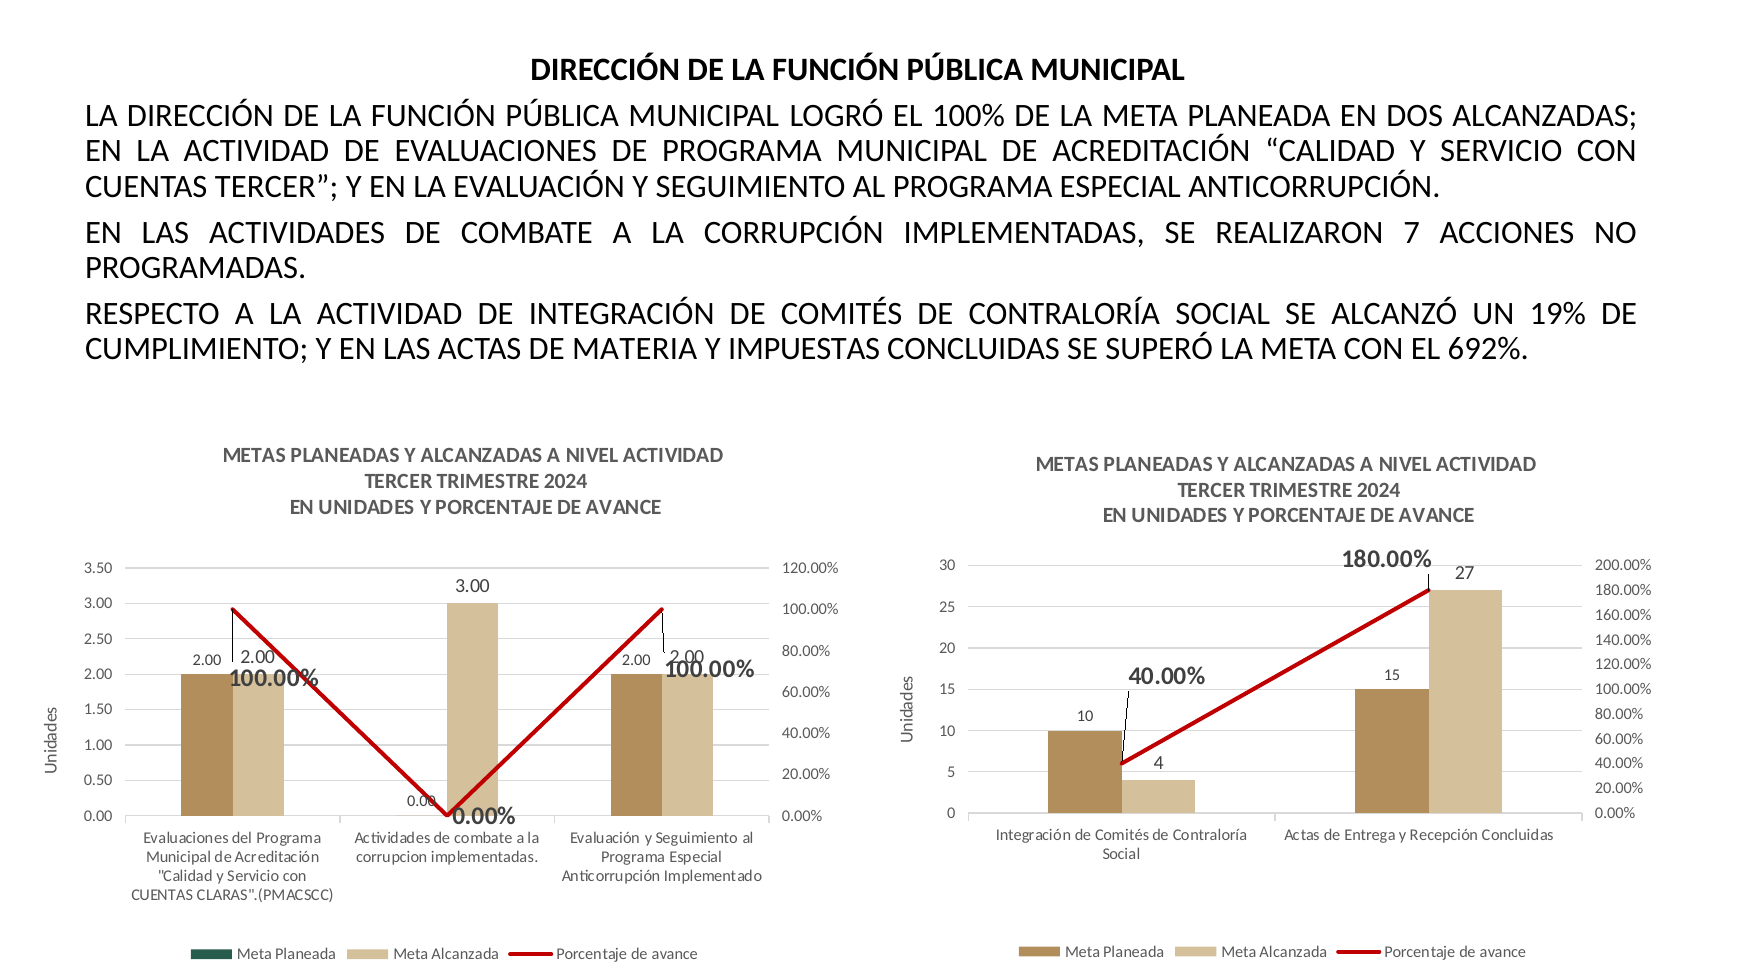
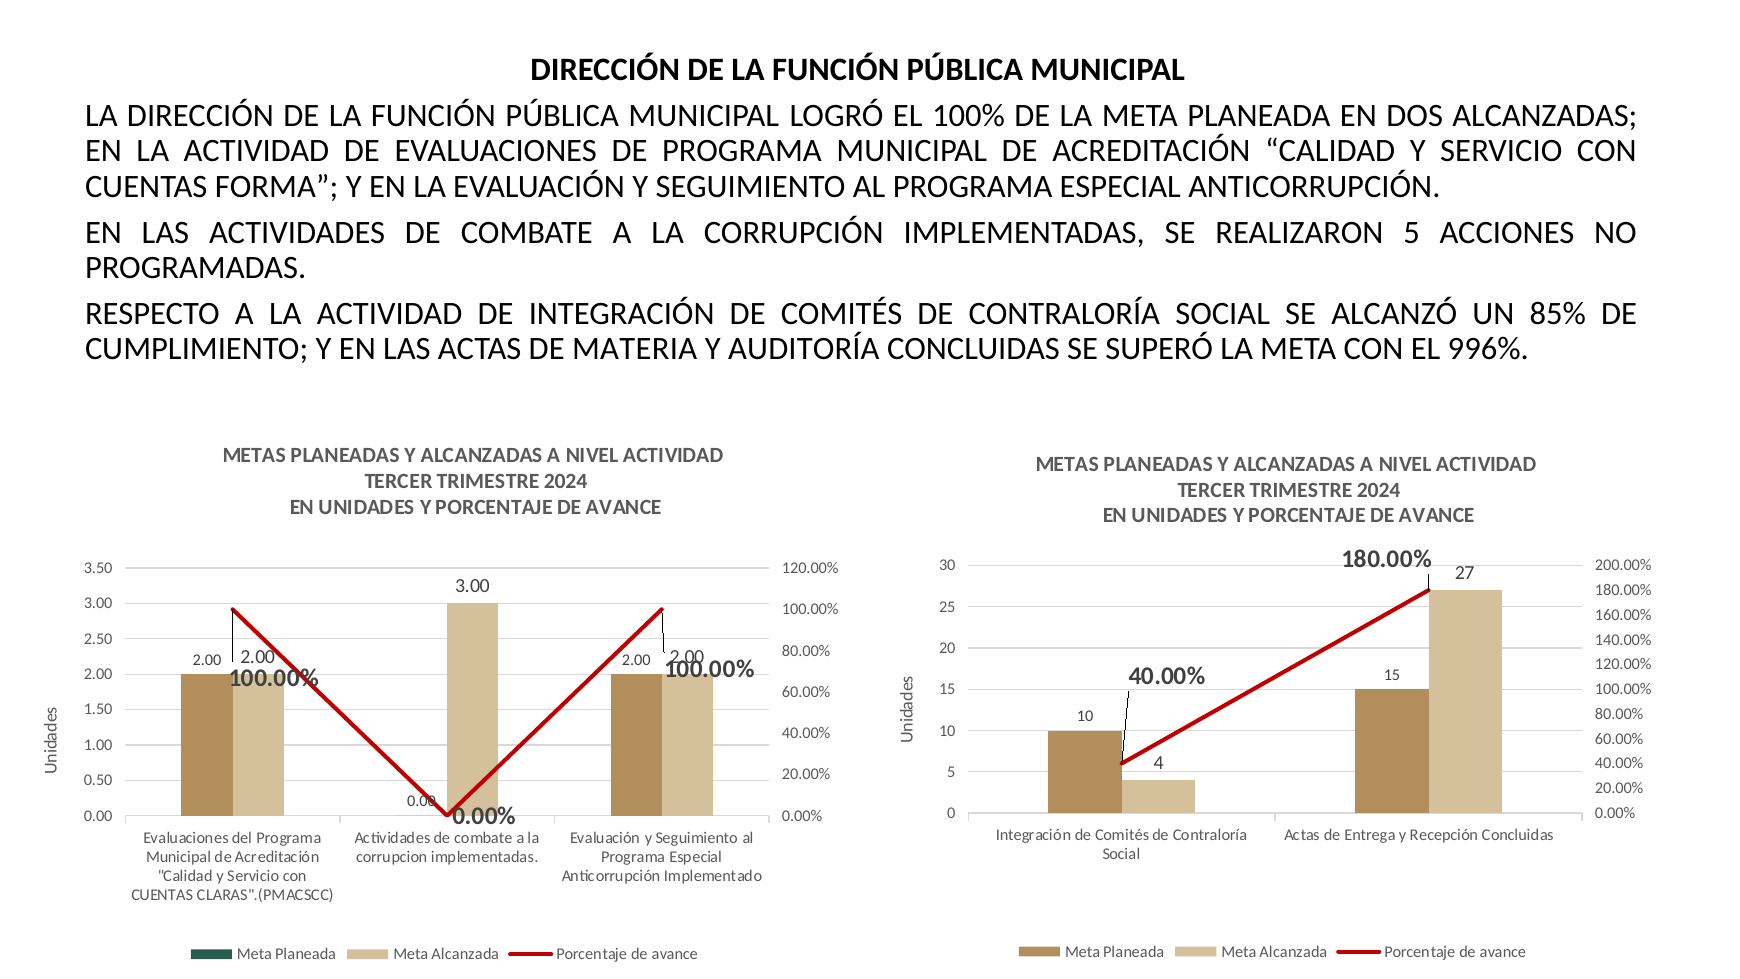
CUENTAS TERCER: TERCER -> FORMA (277, 186)
REALIZARON 7: 7 -> 5 (1412, 233)
19%: 19% -> 85% (1558, 314)
IMPUESTAS: IMPUESTAS -> AUDITORÍA (804, 349)
692%: 692% -> 996% (1488, 349)
